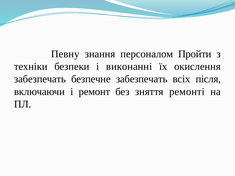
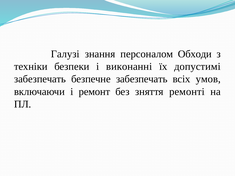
Певну: Певну -> Галузі (65, 54)
Пройти: Пройти -> Обходи (195, 54)
окислення: окислення -> допустимі (197, 67)
після: після -> умов (208, 79)
